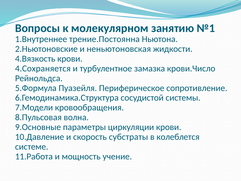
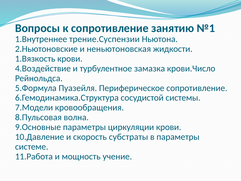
к молекулярном: молекулярном -> сопротивление (110, 28)
трение.Постоянна: трение.Постоянна -> трение.Суспензии (104, 39)
4.Вязкость: 4.Вязкость -> 1.Вязкость (35, 59)
4.Сохраняется: 4.Сохраняется -> 4.Воздействие (43, 68)
в колеблется: колеблется -> параметры (178, 137)
